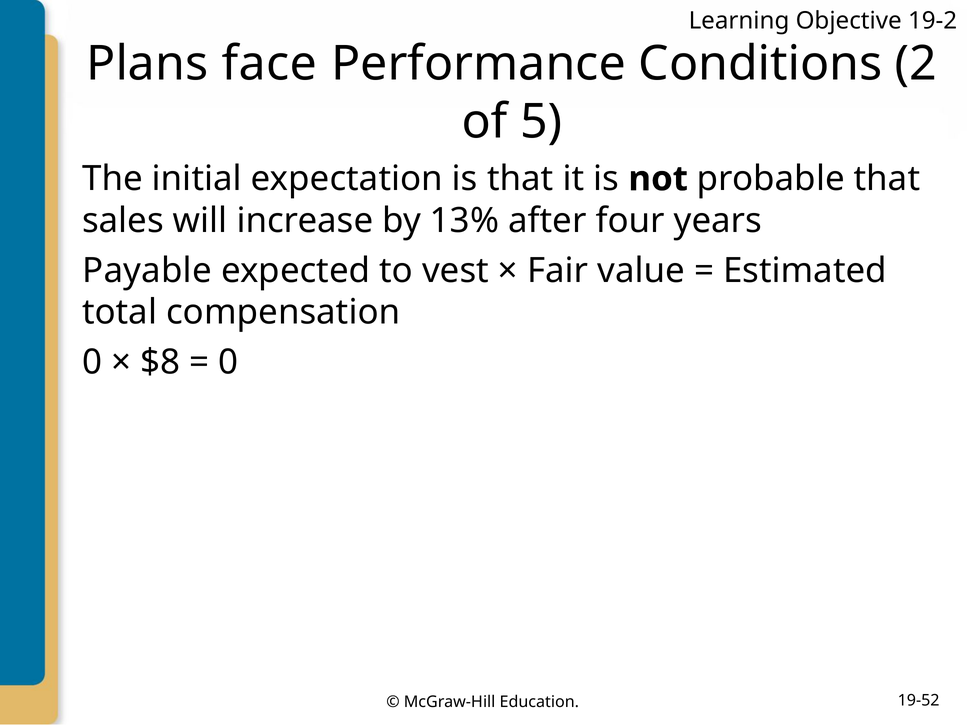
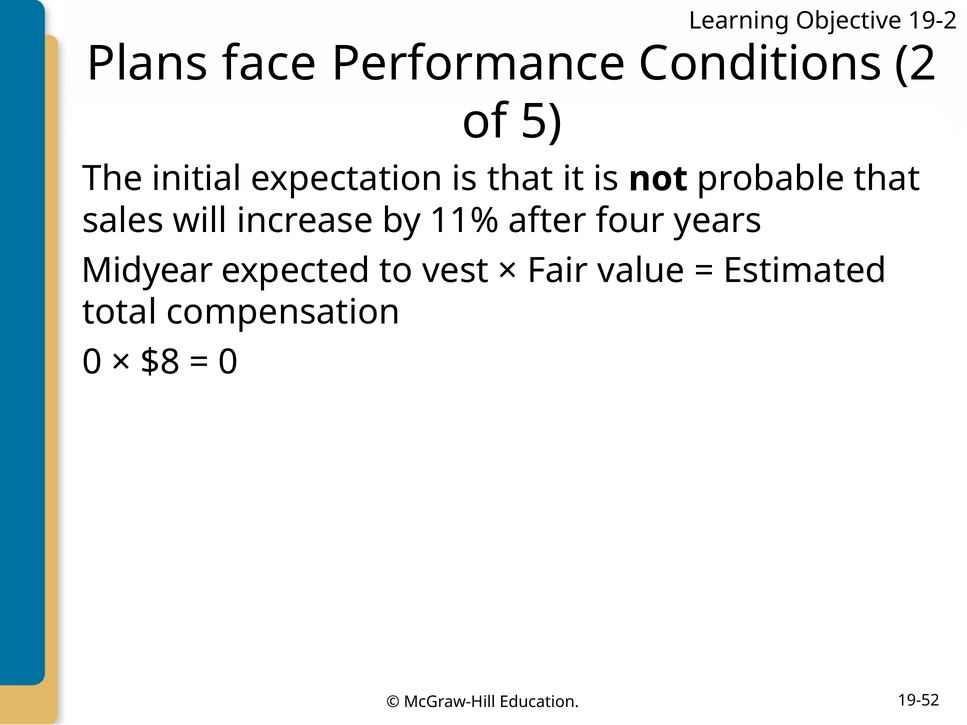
13%: 13% -> 11% (465, 221)
Payable: Payable -> Midyear (147, 271)
